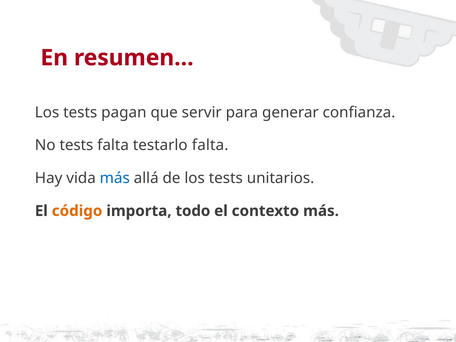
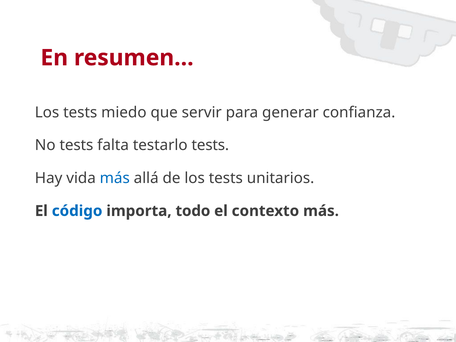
pagan: pagan -> miedo (124, 112)
testarlo falta: falta -> tests (210, 145)
código colour: orange -> blue (77, 211)
